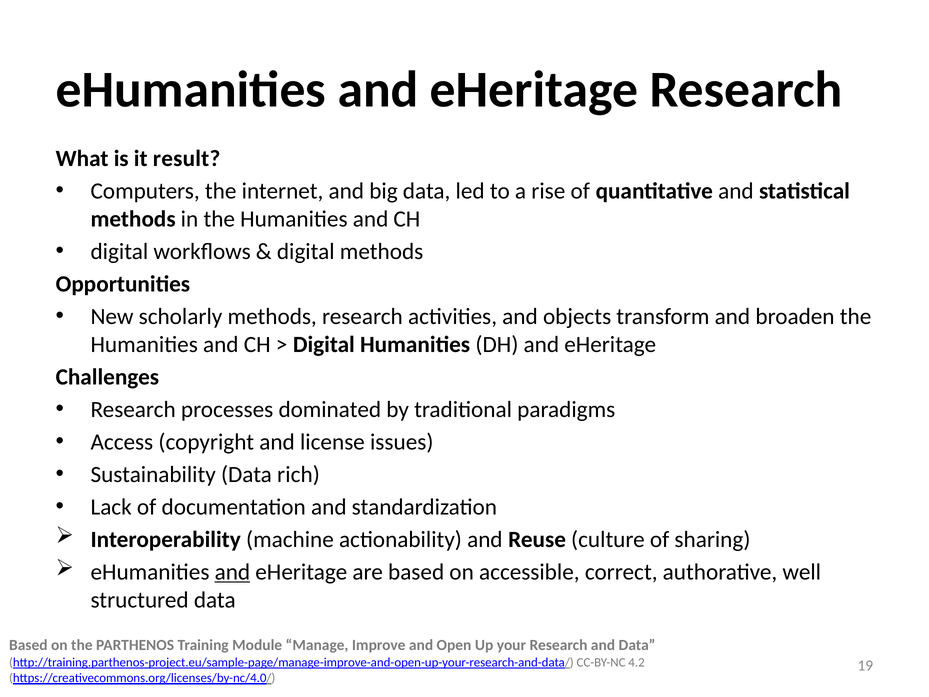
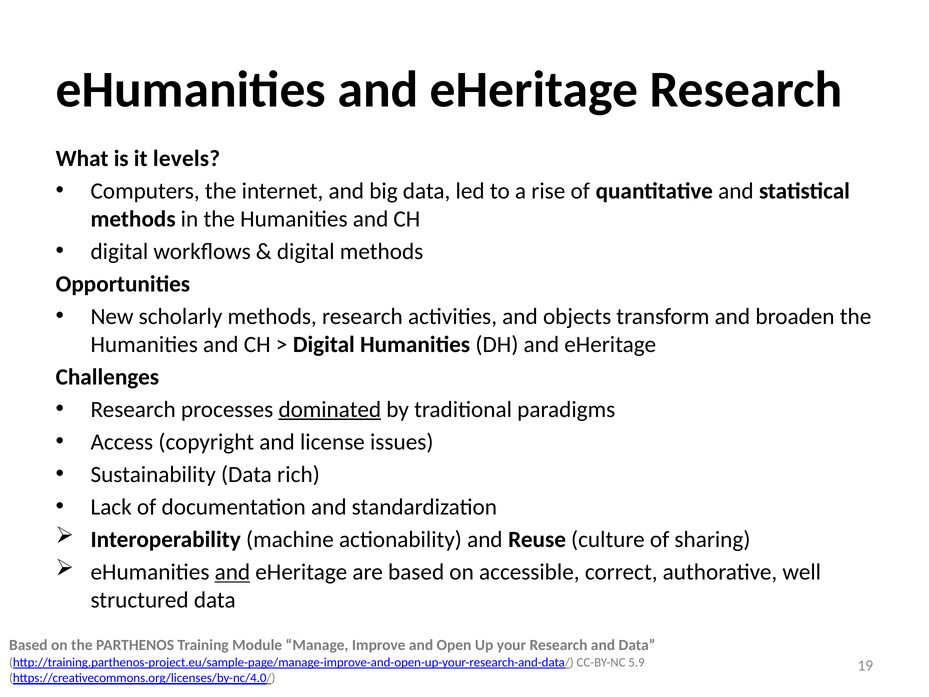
result: result -> levels (187, 158)
dominated underline: none -> present (330, 409)
4.2: 4.2 -> 5.9 (637, 662)
